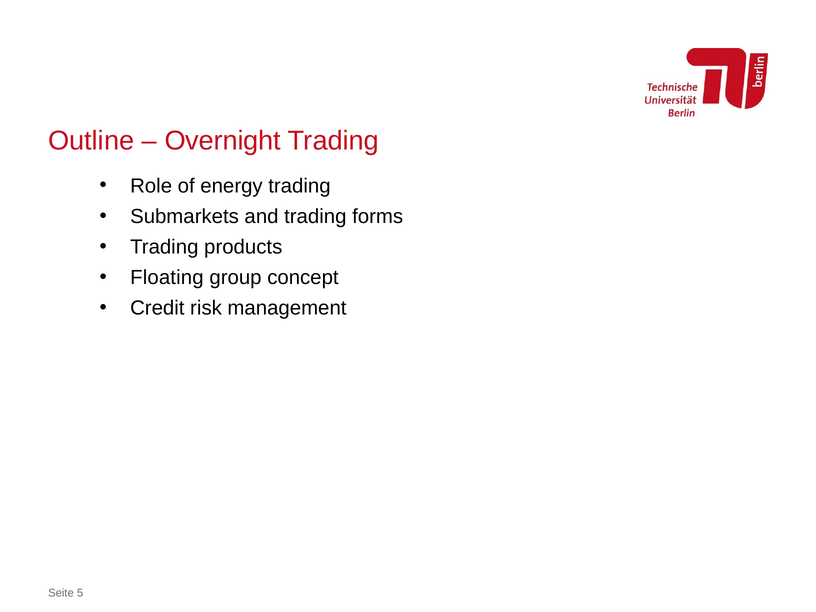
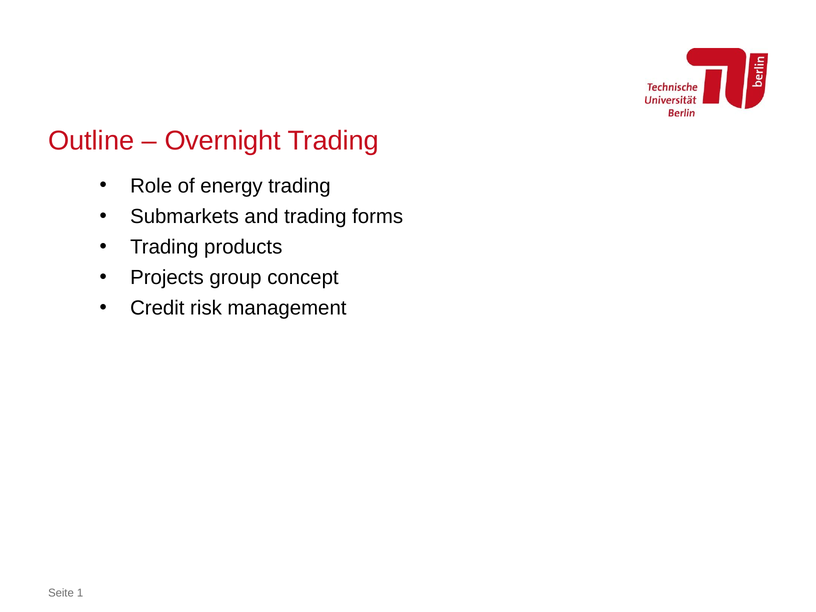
Floating: Floating -> Projects (167, 278)
5: 5 -> 1 (80, 593)
